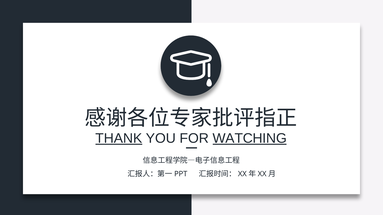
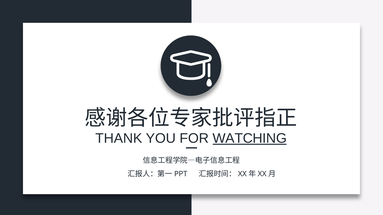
THANK underline: present -> none (119, 139)
